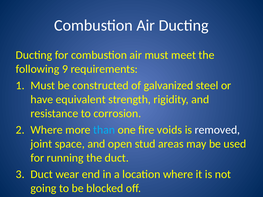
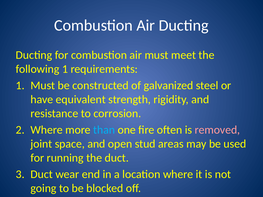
following 9: 9 -> 1 (65, 69)
voids: voids -> often (170, 130)
removed colour: white -> pink (217, 130)
